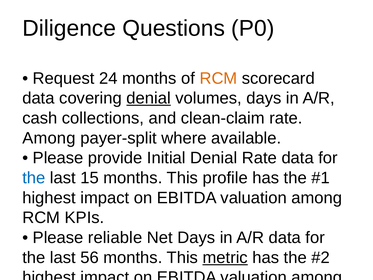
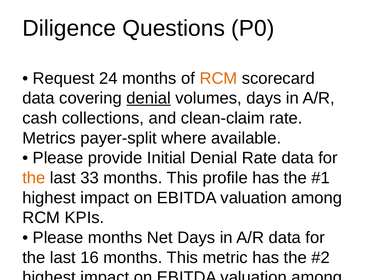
Among: Among -> Metrics (49, 138)
the colour: blue -> orange (34, 178)
15: 15 -> 33 (90, 178)
Please reliable: reliable -> months (115, 237)
56: 56 -> 16 (90, 257)
metric underline: present -> none (225, 257)
